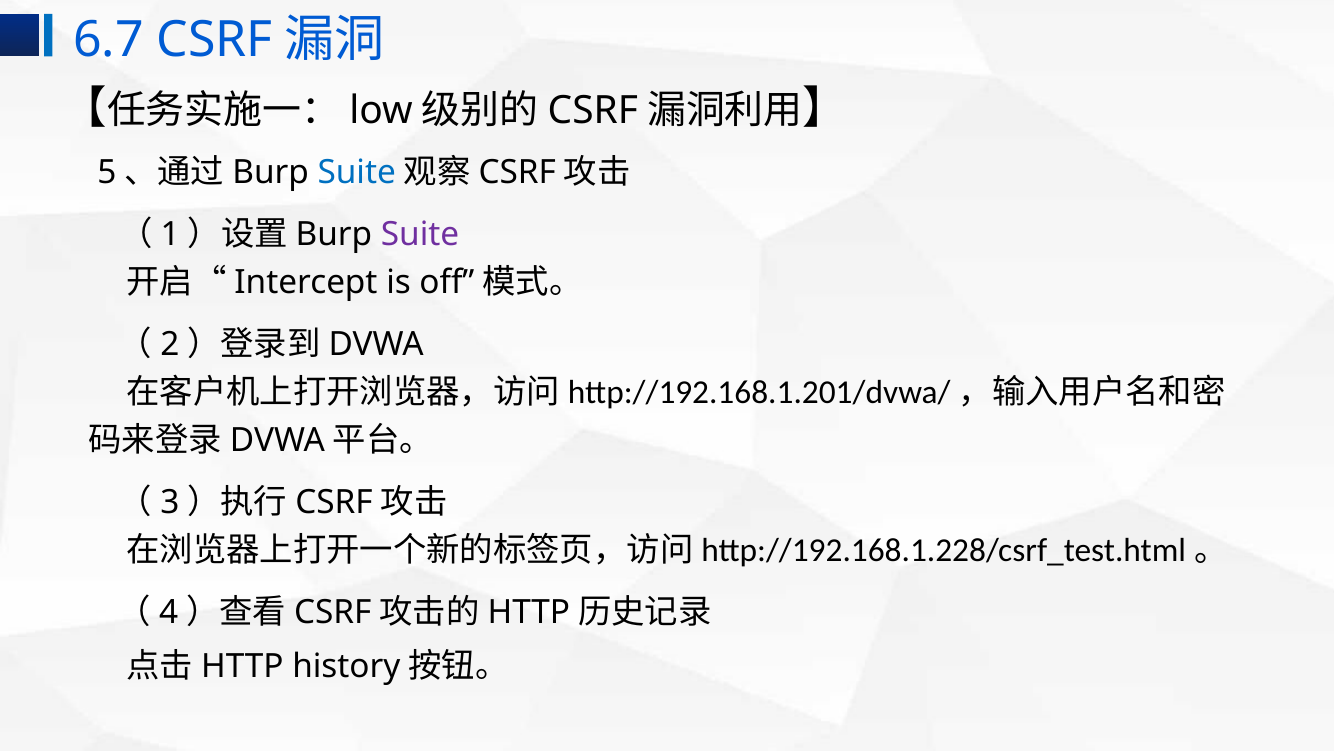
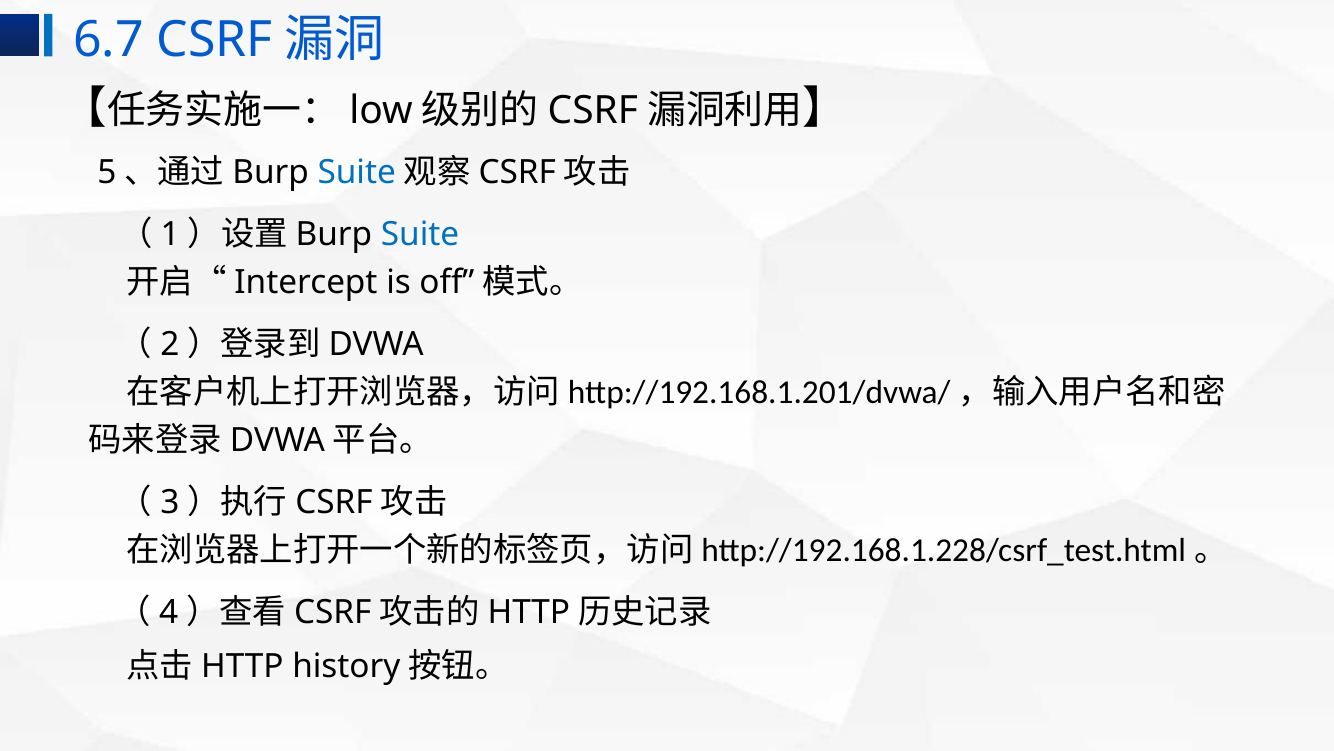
Suite colour: purple -> blue (420, 234)
